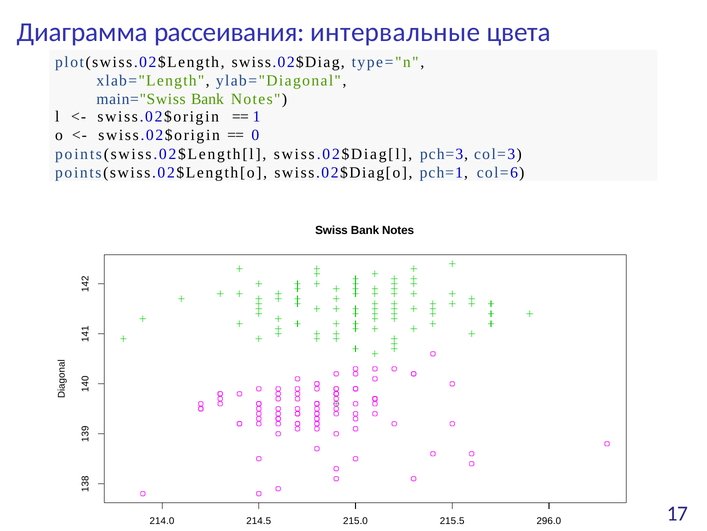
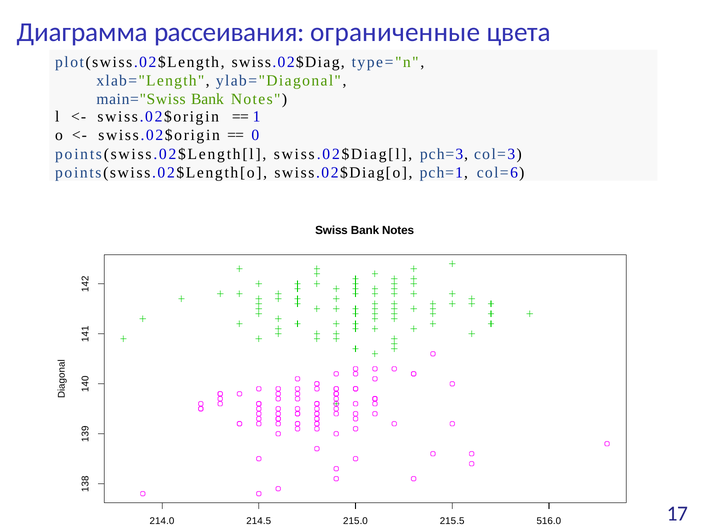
интервальные: интервальные -> ограниченные (395, 32)
296.0: 296.0 -> 516.0 (549, 521)
